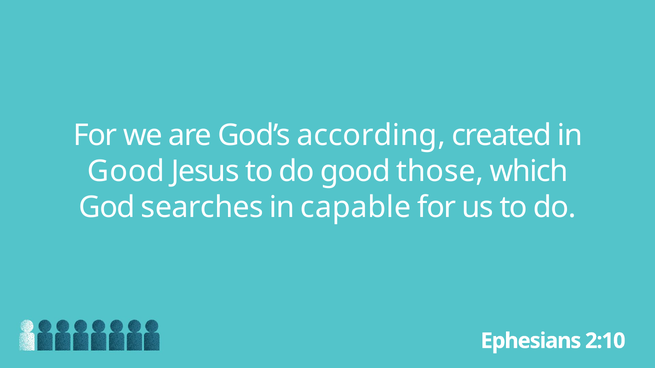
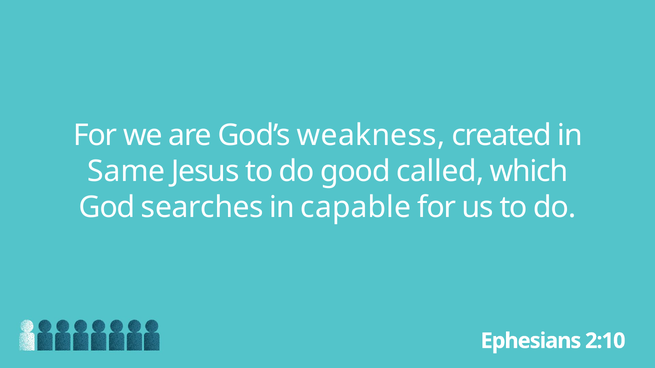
according: according -> weakness (371, 135)
Good: Good -> Same (126, 171)
those: those -> called (440, 171)
